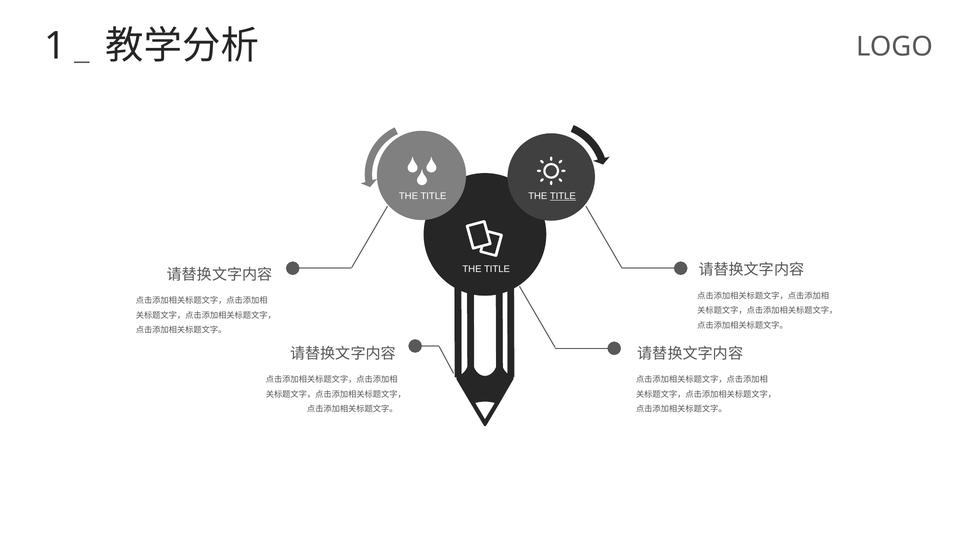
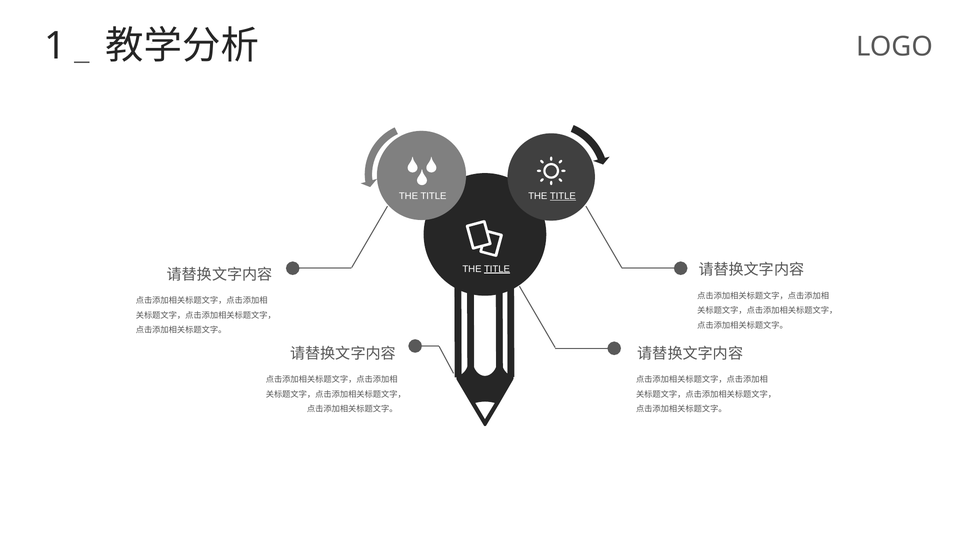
TITLE underline: none -> present (497, 269)
